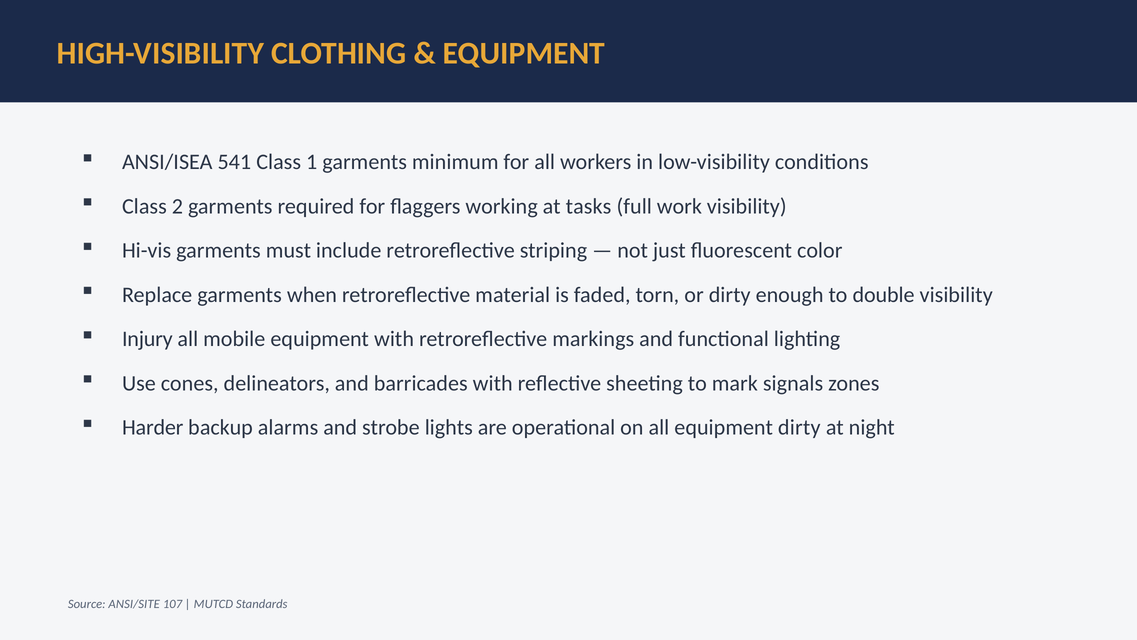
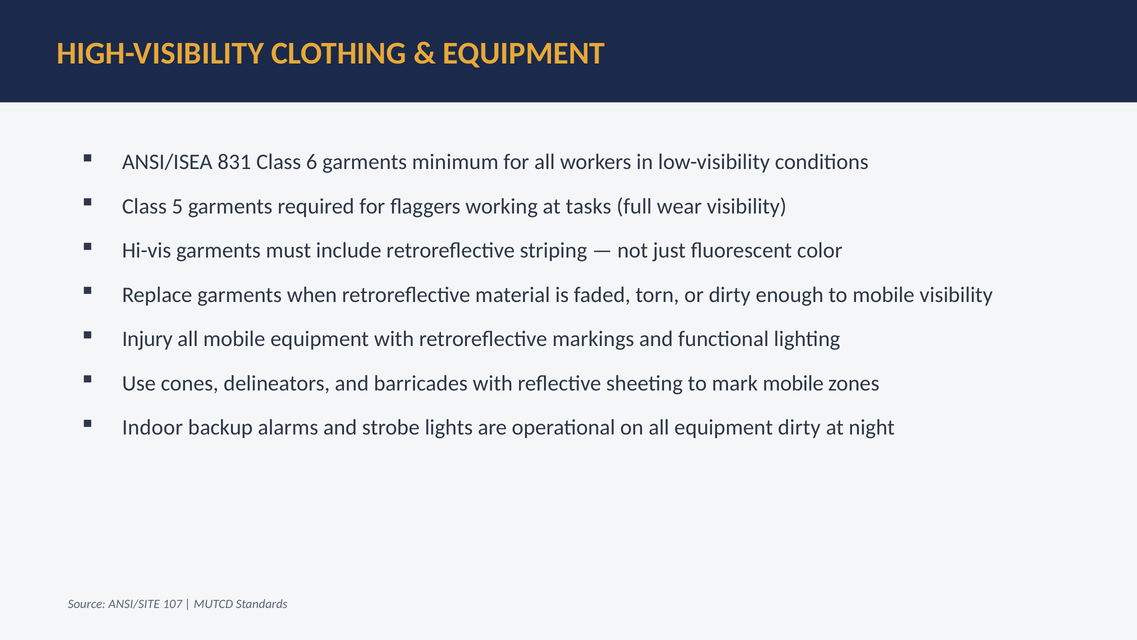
541: 541 -> 831 (234, 162)
1: 1 -> 6 (312, 162)
2: 2 -> 5 (177, 206)
work: work -> wear (679, 206)
to double: double -> mobile (884, 295)
mark signals: signals -> mobile (793, 383)
Harder: Harder -> Indoor (153, 427)
